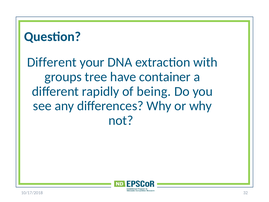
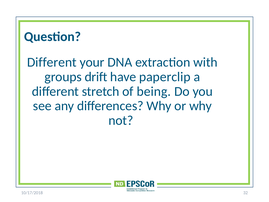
tree: tree -> drift (96, 77)
container: container -> paperclip (165, 77)
rapidly: rapidly -> stretch (101, 91)
